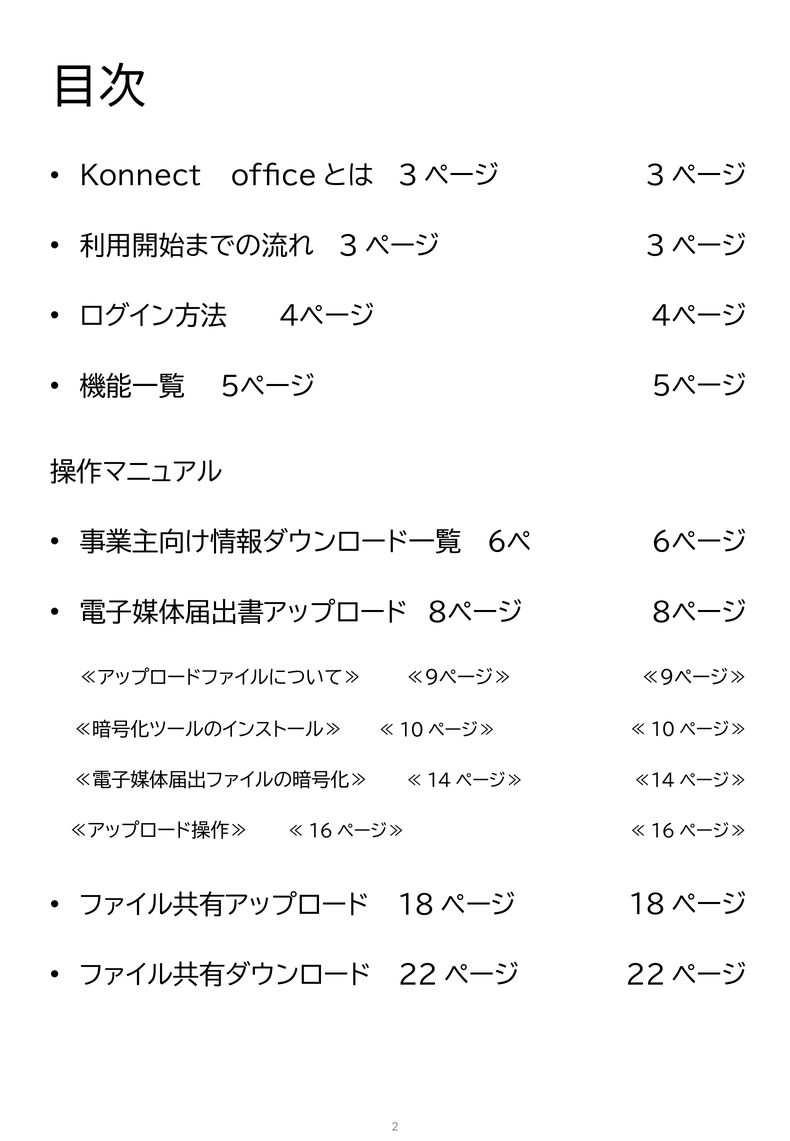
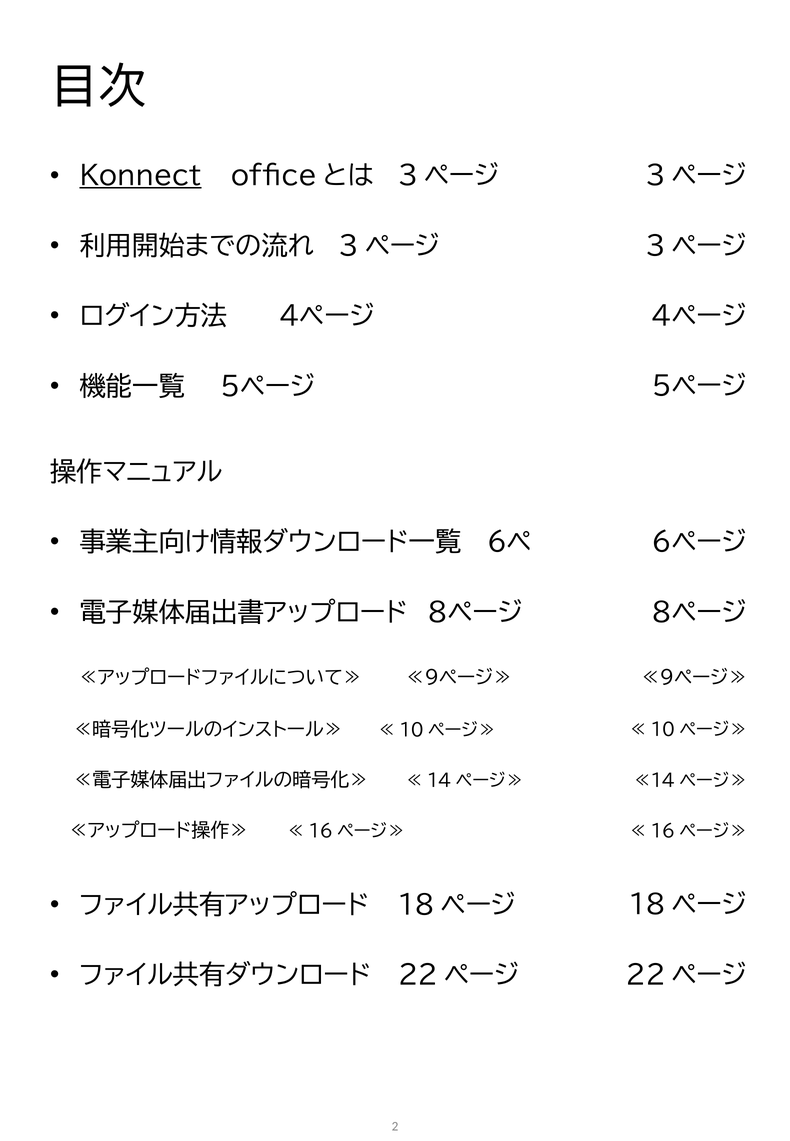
Konnect underline: none -> present (141, 176)
